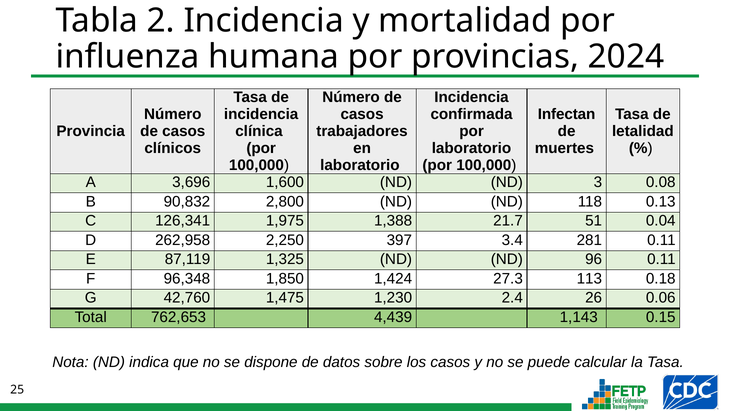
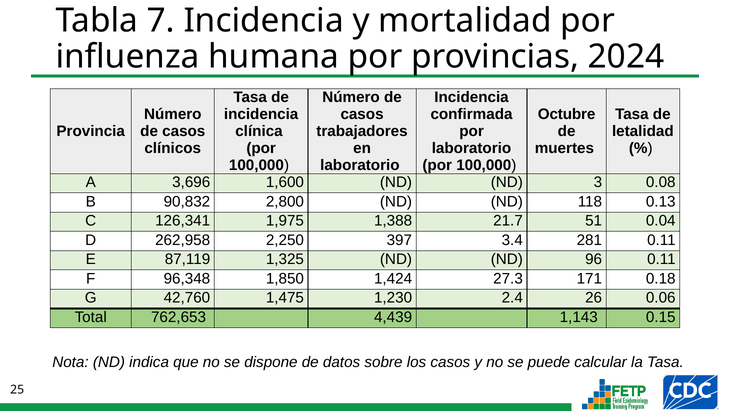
2: 2 -> 7 (161, 21)
Infectan: Infectan -> Octubre (567, 114)
113: 113 -> 171 (589, 278)
